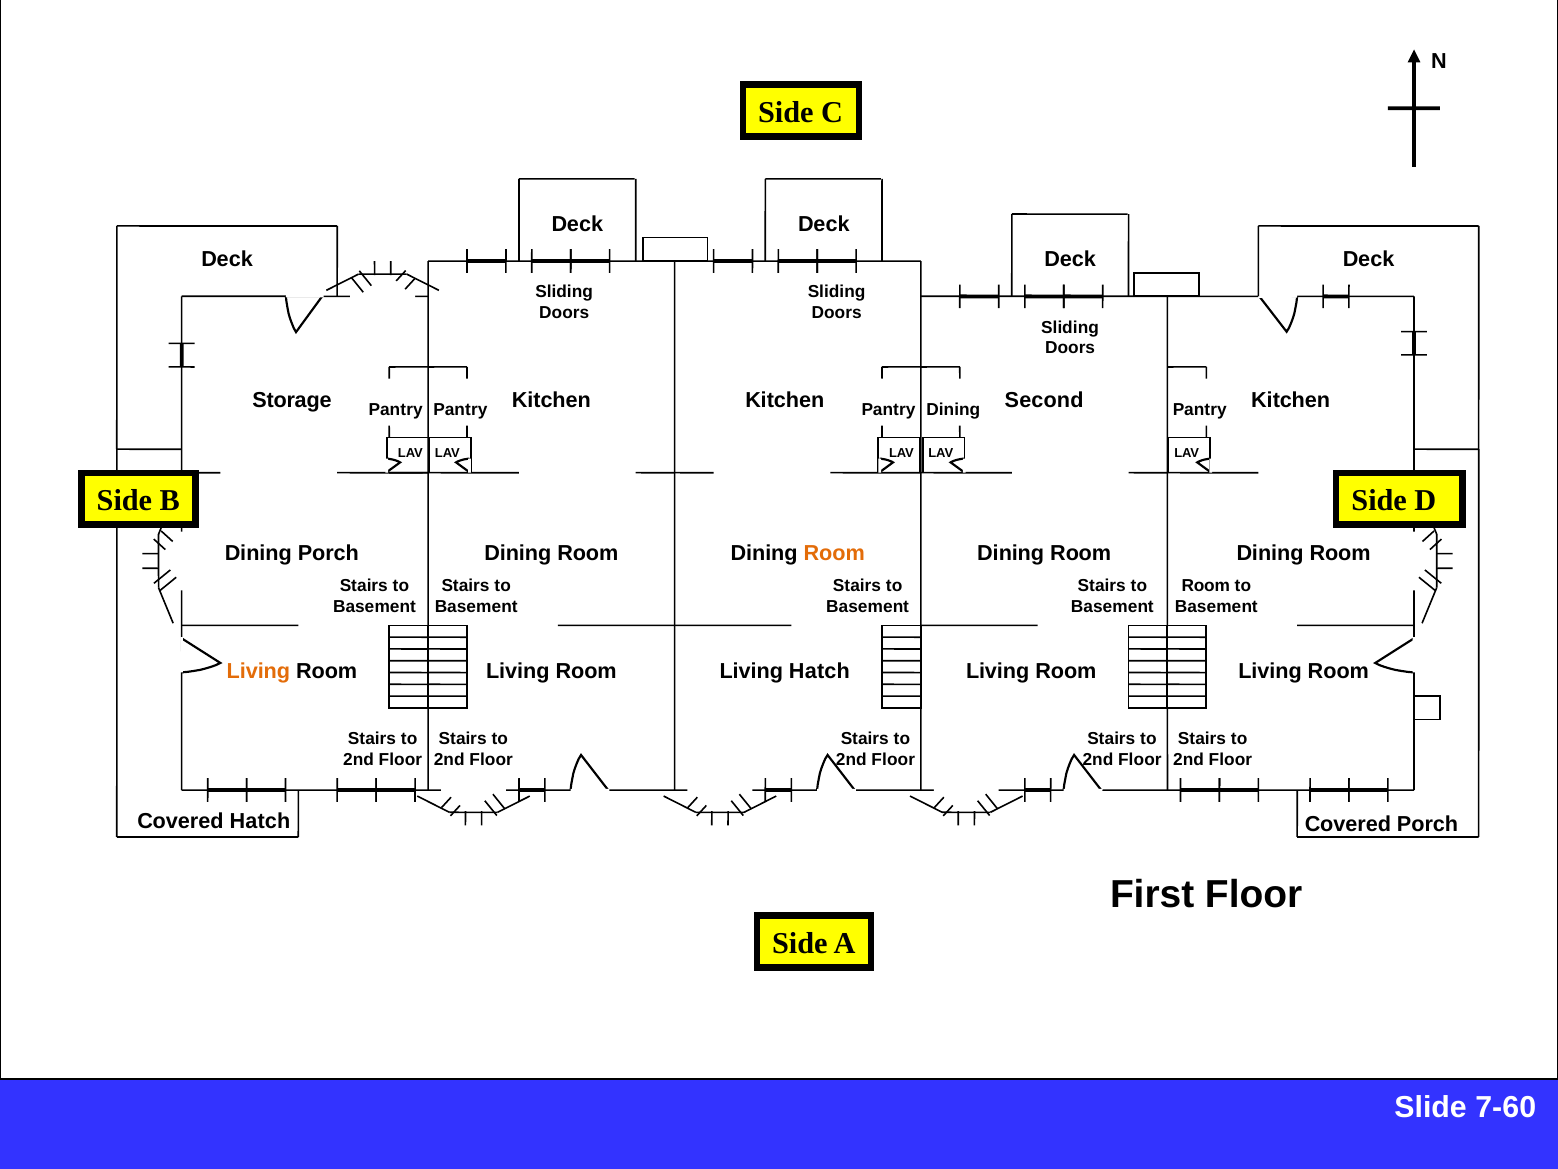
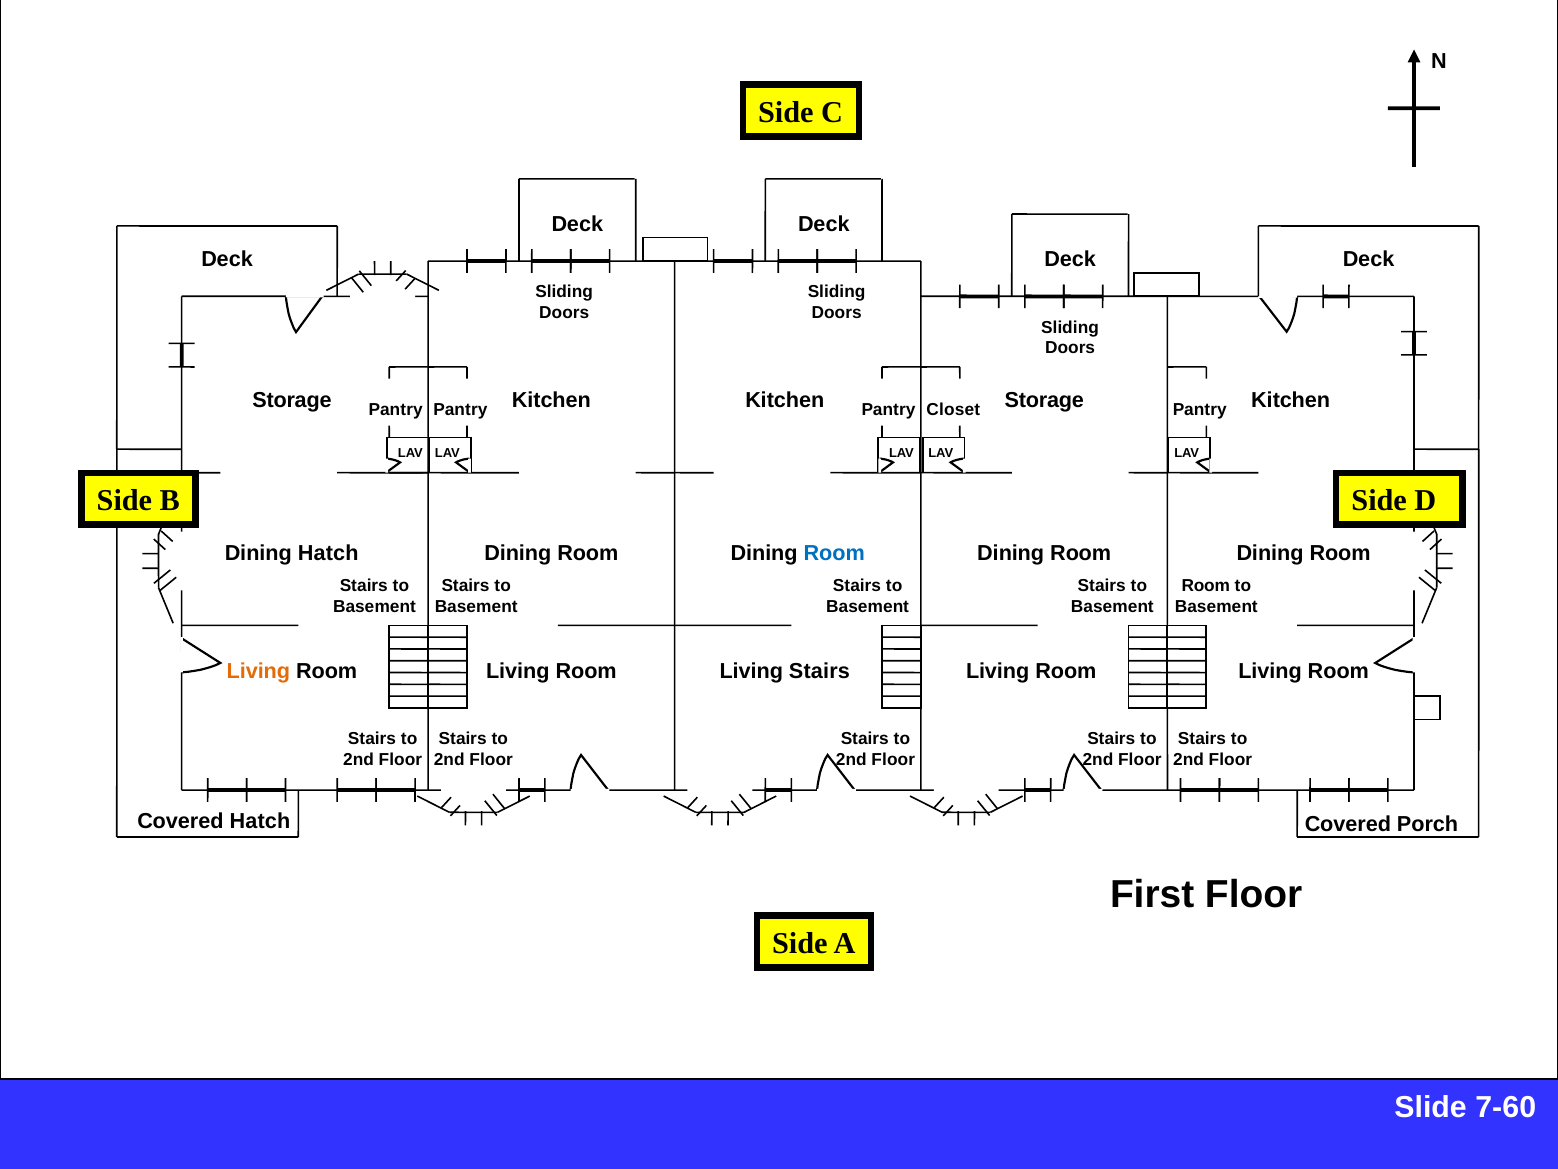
Kitchen Second: Second -> Storage (1044, 401)
Pantry Dining: Dining -> Closet (953, 409)
Dining Porch: Porch -> Hatch (328, 553)
Room colour: orange -> blue (834, 553)
Living Hatch: Hatch -> Stairs (819, 671)
